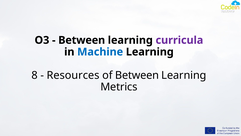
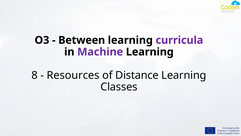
Machine colour: blue -> purple (100, 52)
of Between: Between -> Distance (137, 75)
Metrics: Metrics -> Classes (119, 87)
